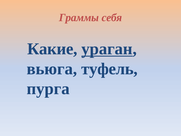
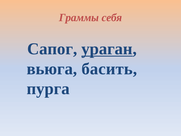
Какие: Какие -> Сапог (52, 49)
туфель: туфель -> басить (109, 69)
